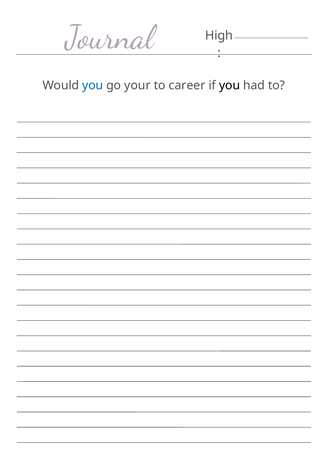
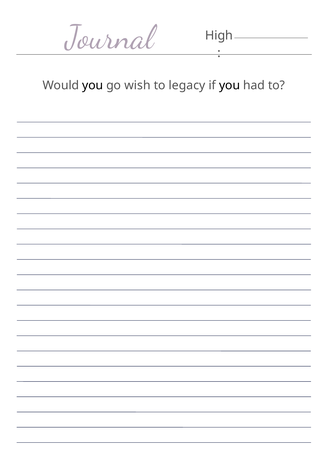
you colour: blue -> black (93, 85)
your: your -> wish (137, 85)
career: career -> legacy (187, 85)
